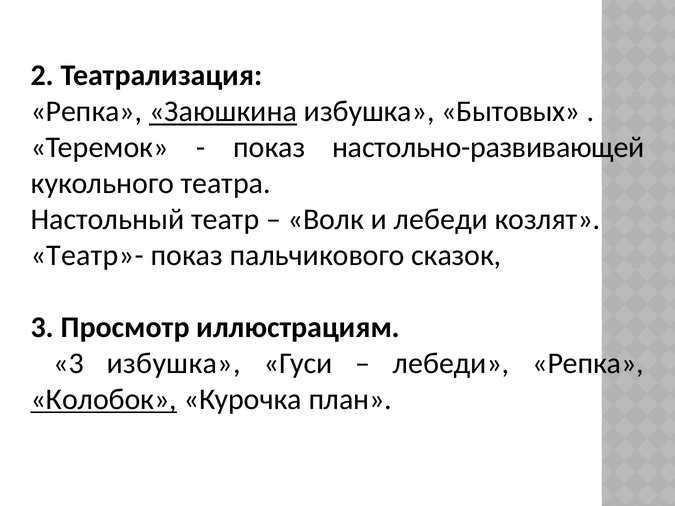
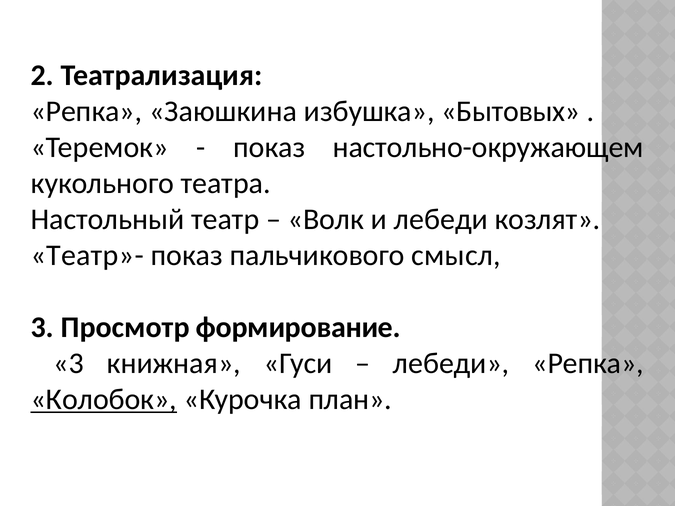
Заюшкина underline: present -> none (223, 112)
настольно-развивающей: настольно-развивающей -> настольно-окружающем (488, 148)
сказок: сказок -> смысл (456, 256)
иллюстрациям: иллюстрациям -> формирование (298, 328)
3 избушка: избушка -> книжная (174, 364)
